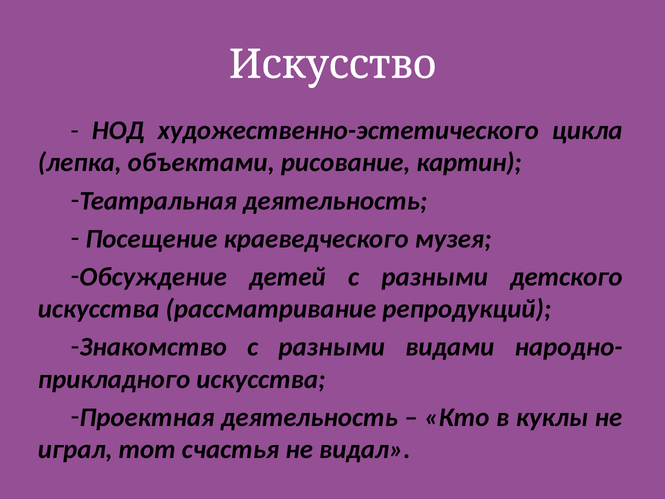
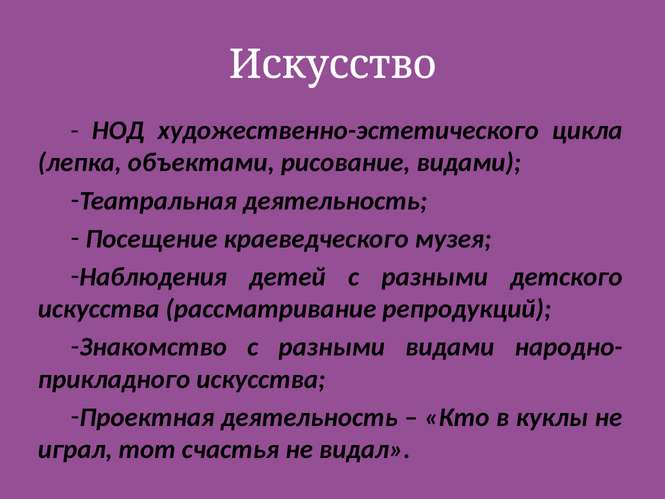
рисование картин: картин -> видами (469, 163)
Обсуждение: Обсуждение -> Наблюдения (153, 277)
